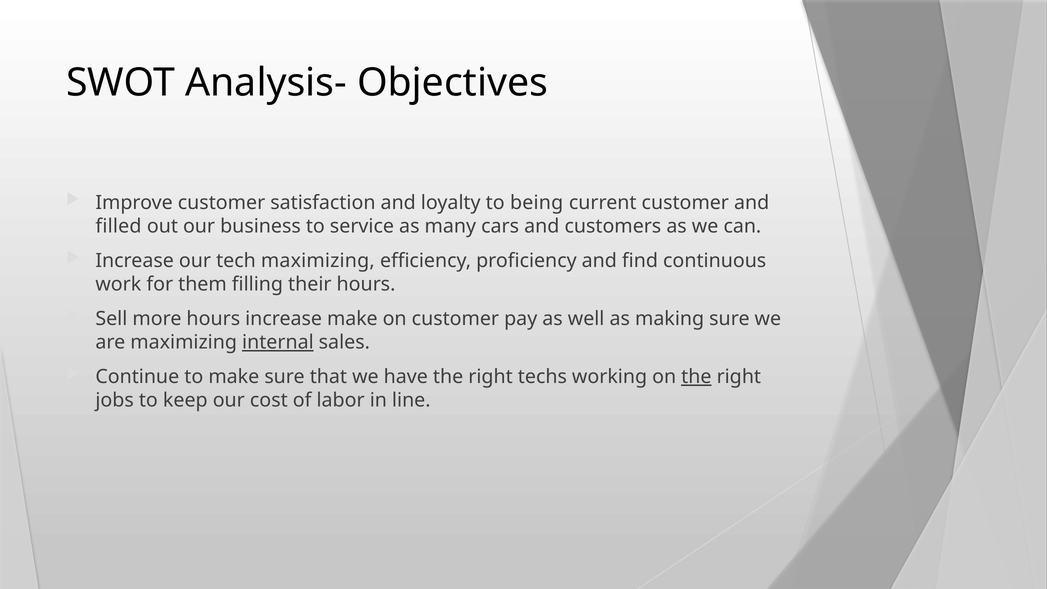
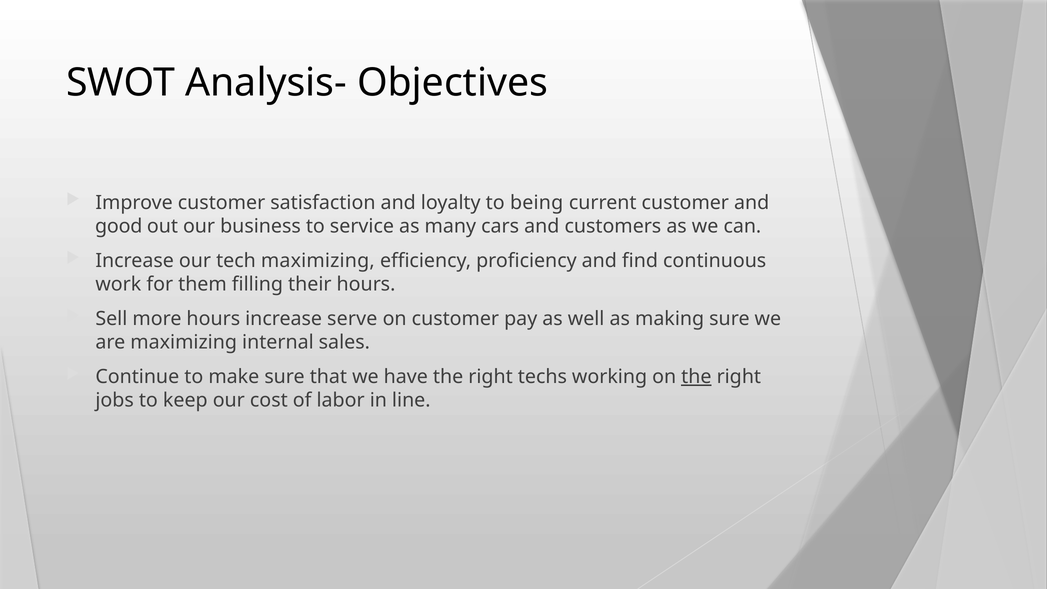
filled: filled -> good (119, 226)
increase make: make -> serve (352, 319)
internal underline: present -> none (278, 342)
